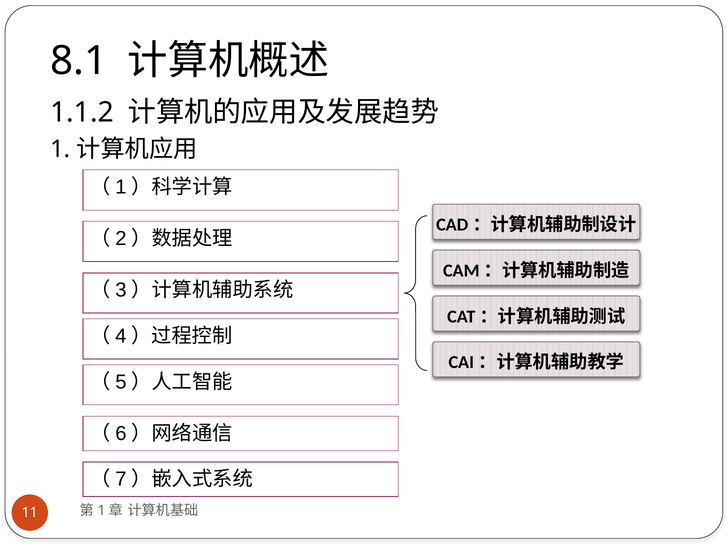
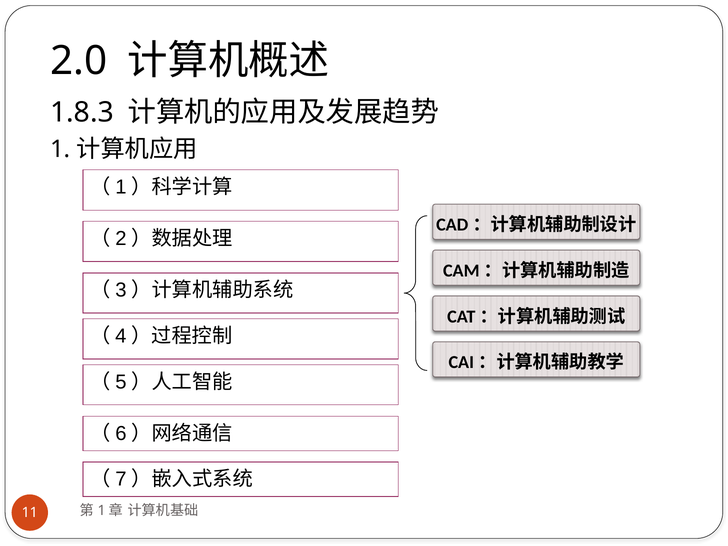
8.1: 8.1 -> 2.0 (79, 61)
1.1.2: 1.1.2 -> 1.8.3 (82, 112)
